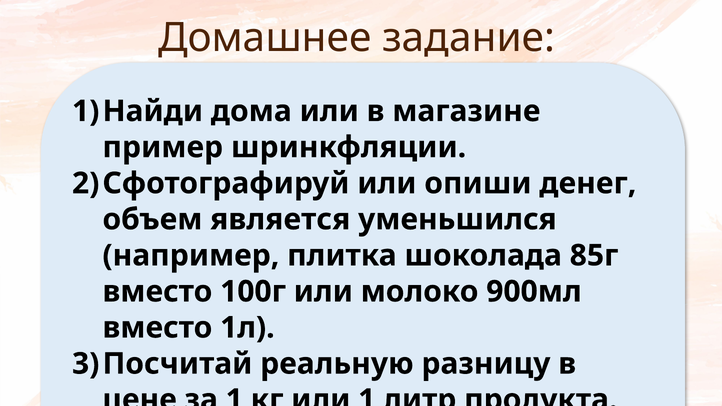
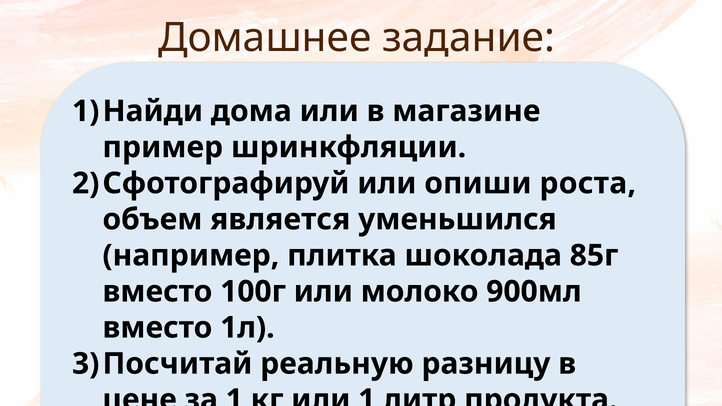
денег: денег -> роста (588, 183)
